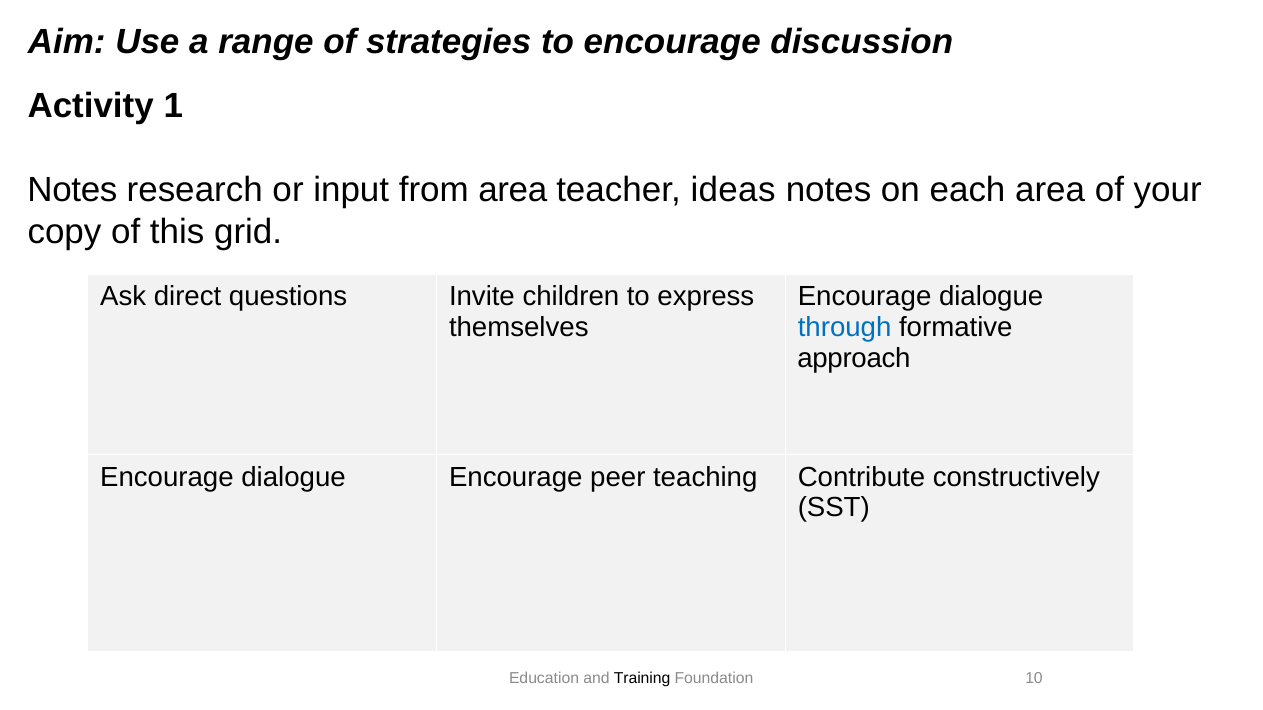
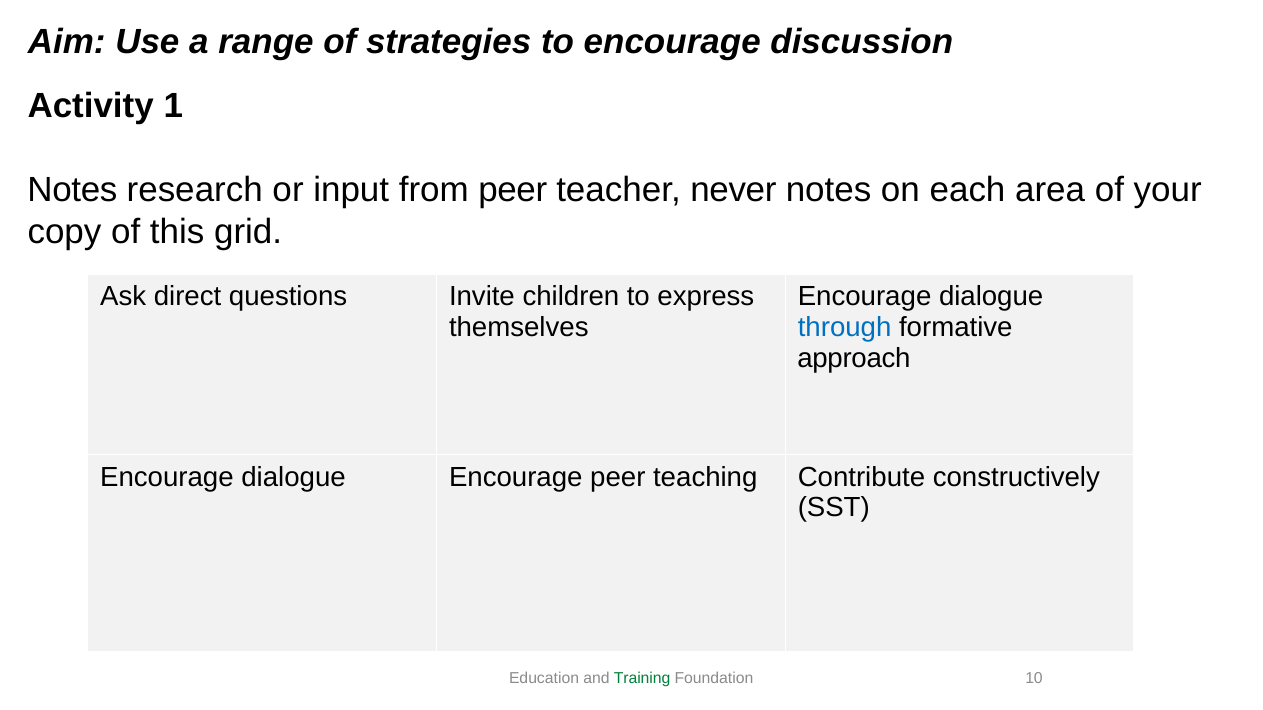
from area: area -> peer (513, 190)
ideas: ideas -> never (733, 190)
Training colour: black -> green (642, 678)
